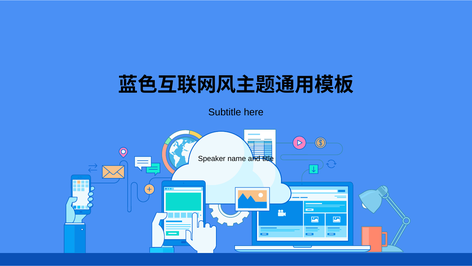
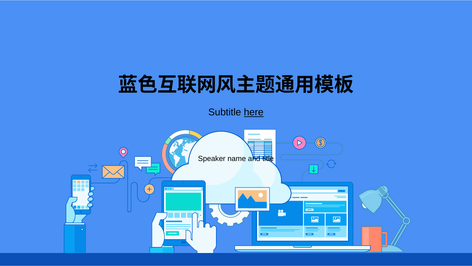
here underline: none -> present (254, 112)
